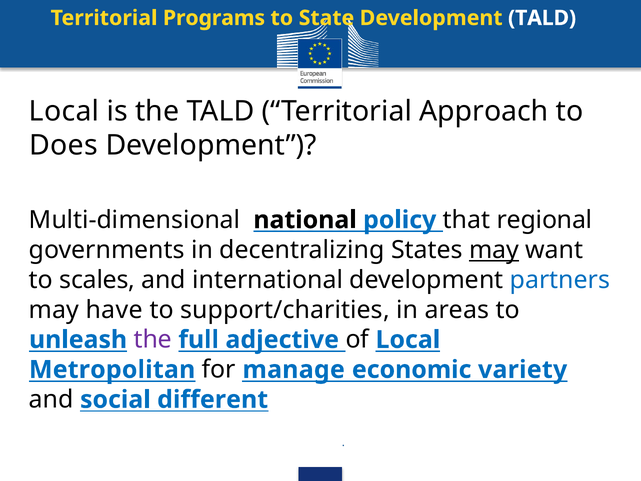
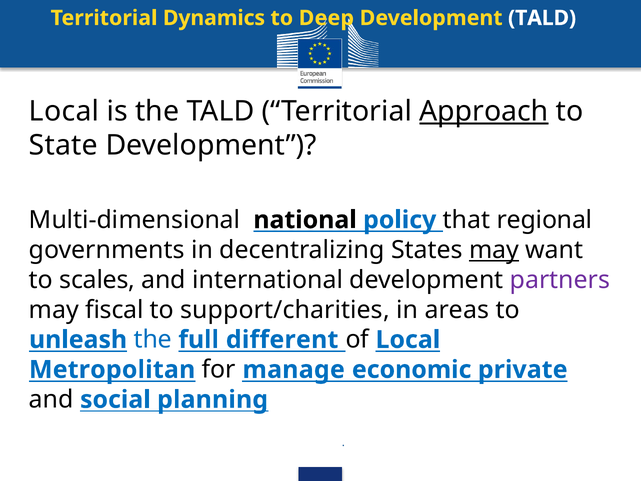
Programs: Programs -> Dynamics (214, 18)
State: State -> Deep (326, 18)
Approach underline: none -> present (484, 111)
Does: Does -> State (63, 145)
partners colour: blue -> purple (560, 280)
have: have -> fiscal (114, 310)
the colour: purple -> blue (153, 340)
adjective: adjective -> different (282, 340)
variety: variety -> private (523, 369)
different: different -> planning (213, 399)
